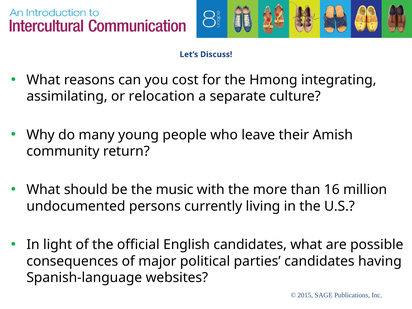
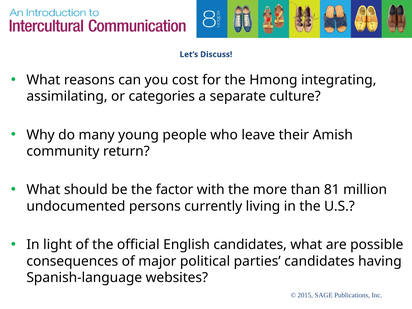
relocation: relocation -> categories (162, 96)
music: music -> factor (175, 190)
16: 16 -> 81 (332, 190)
